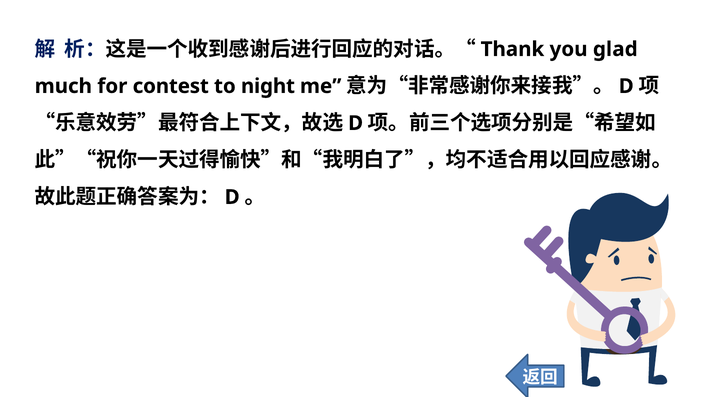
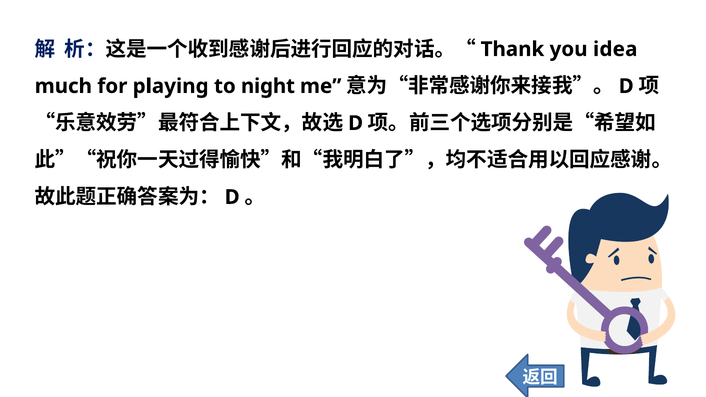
glad: glad -> idea (615, 49)
contest: contest -> playing (171, 86)
